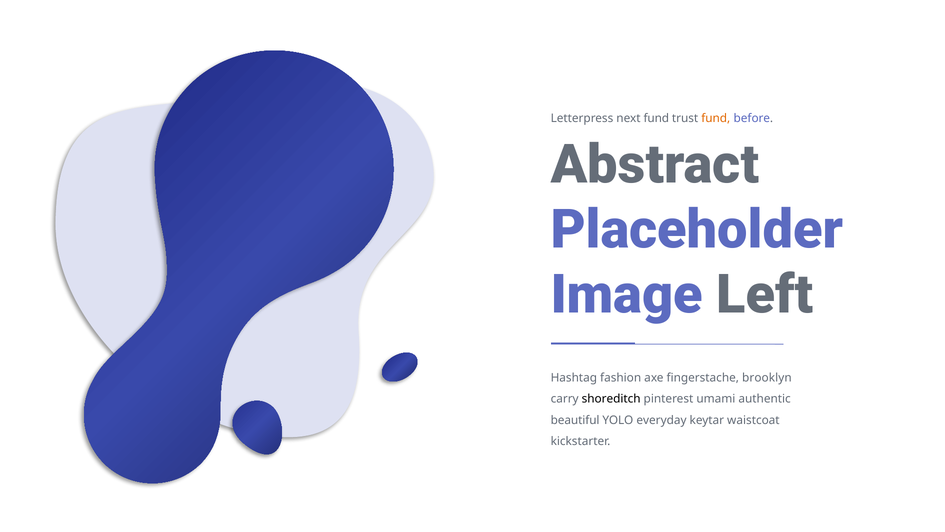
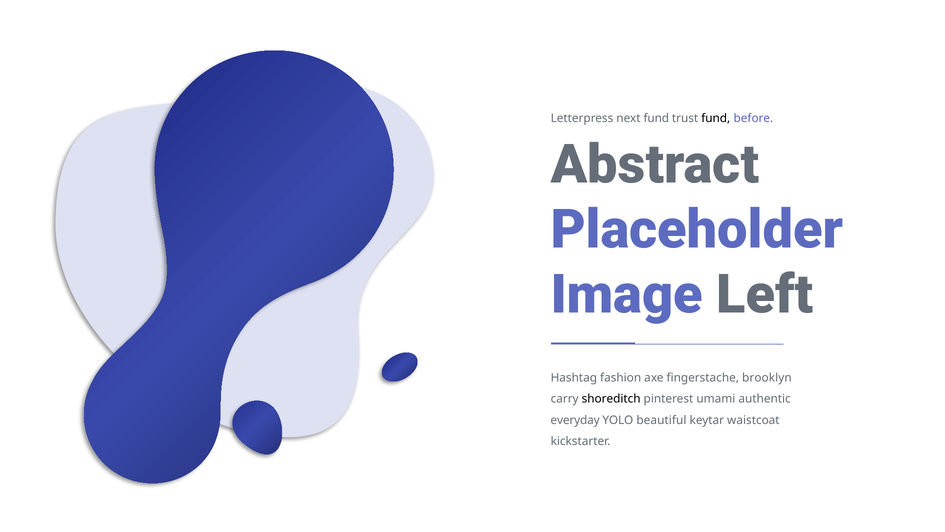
fund colour: orange -> black (716, 118)
beautiful: beautiful -> everyday (575, 420)
everyday: everyday -> beautiful (661, 420)
